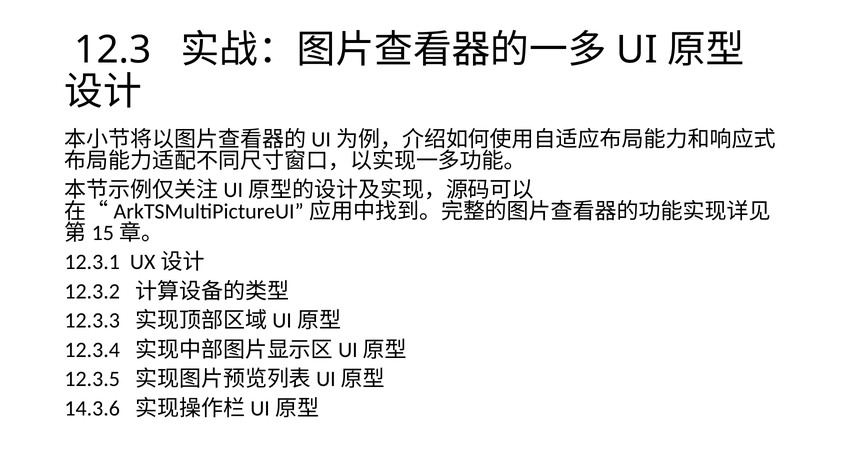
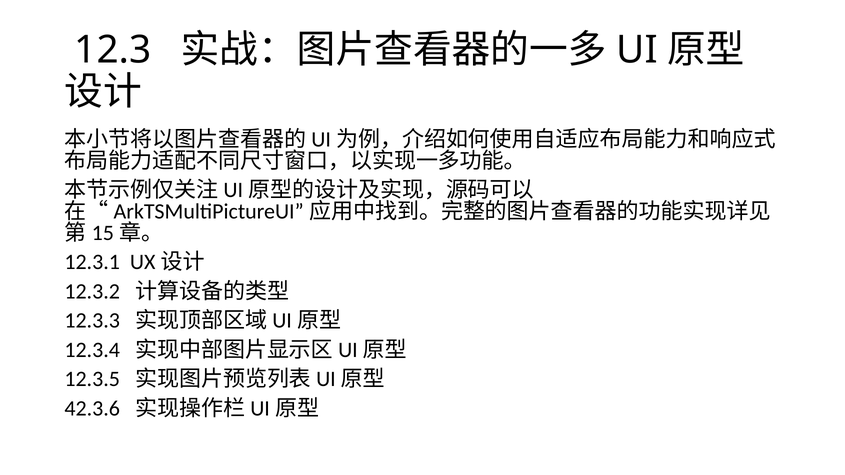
14.3.6: 14.3.6 -> 42.3.6 (92, 409)
